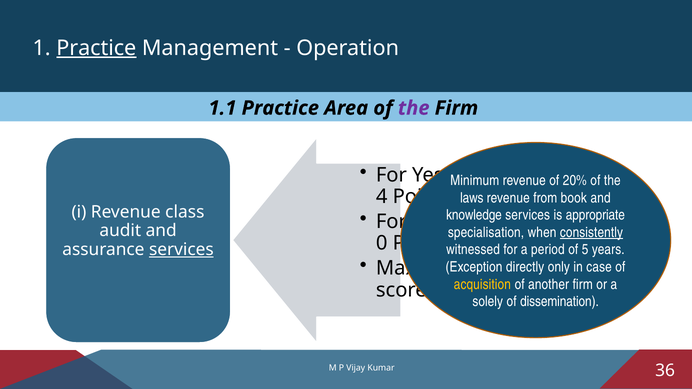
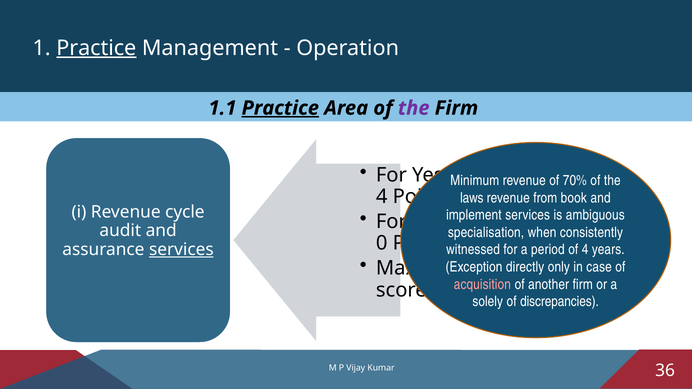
Practice underline: none -> present (280, 108)
20%: 20% -> 70% (575, 181)
class: class -> cycle (185, 212)
knowledge: knowledge -> implement (474, 215)
appropriate: appropriate -> ambiguous (595, 215)
consistently underline: present -> none (591, 233)
of 5: 5 -> 4 (585, 250)
acquisition colour: yellow -> pink (482, 284)
dissemination: dissemination -> discrepancies (559, 302)
